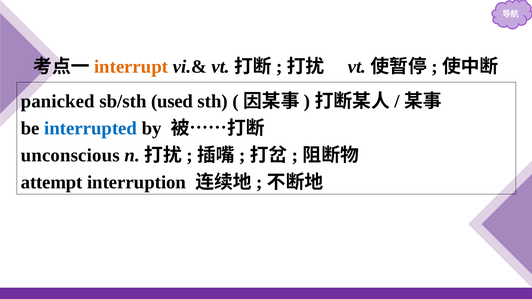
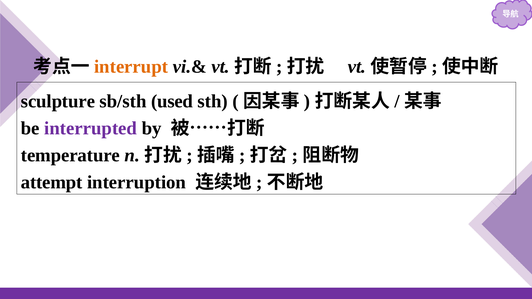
panicked: panicked -> sculpture (58, 101)
interrupted colour: blue -> purple (91, 128)
unconscious: unconscious -> temperature (70, 155)
